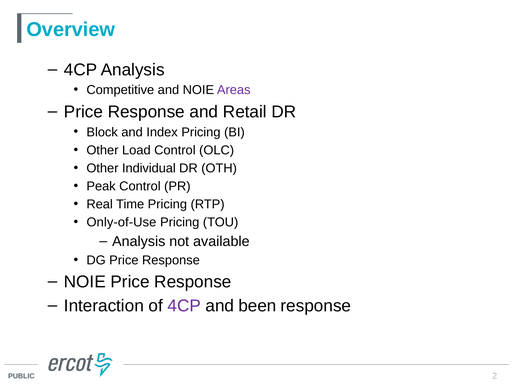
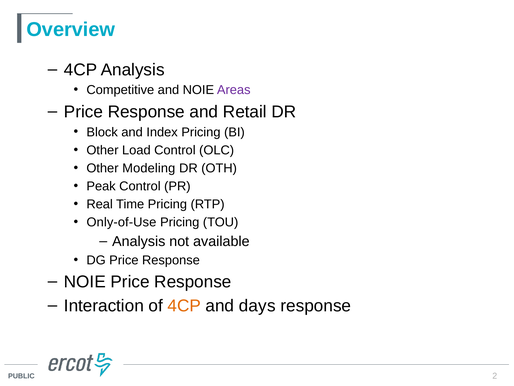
Individual: Individual -> Modeling (149, 168)
4CP colour: purple -> orange (184, 306)
been: been -> days (257, 306)
